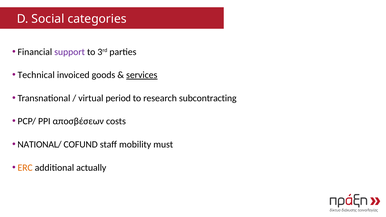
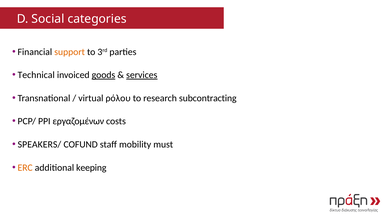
support colour: purple -> orange (70, 52)
goods underline: none -> present (103, 75)
period: period -> ρόλου (118, 98)
αποσβέσεων: αποσβέσεων -> εργαζομένων (78, 121)
NATIONAL/: NATIONAL/ -> SPEAKERS/ (39, 145)
actually: actually -> keeping (91, 168)
